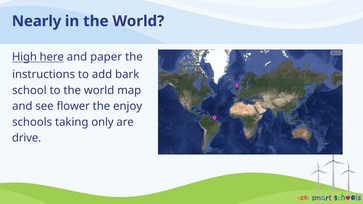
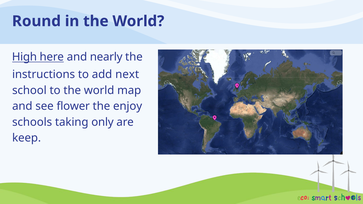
Nearly: Nearly -> Round (36, 21)
paper: paper -> nearly (106, 57)
bark: bark -> next (127, 75)
drive: drive -> keep (27, 138)
